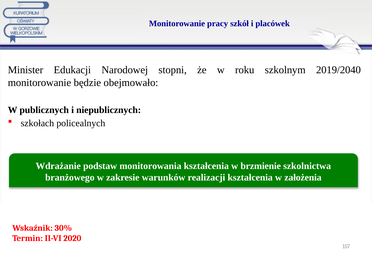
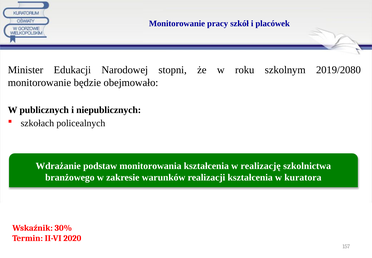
2019/2040: 2019/2040 -> 2019/2080 (338, 70)
brzmienie: brzmienie -> realizację (261, 166)
założenia: założenia -> kuratora (303, 177)
